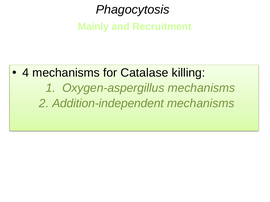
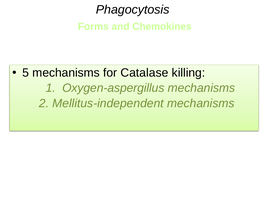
Mainly: Mainly -> Forms (93, 27)
Recruitment: Recruitment -> Chemokines (162, 27)
4: 4 -> 5 (26, 73)
Addition-independent: Addition-independent -> Mellitus-independent (108, 104)
